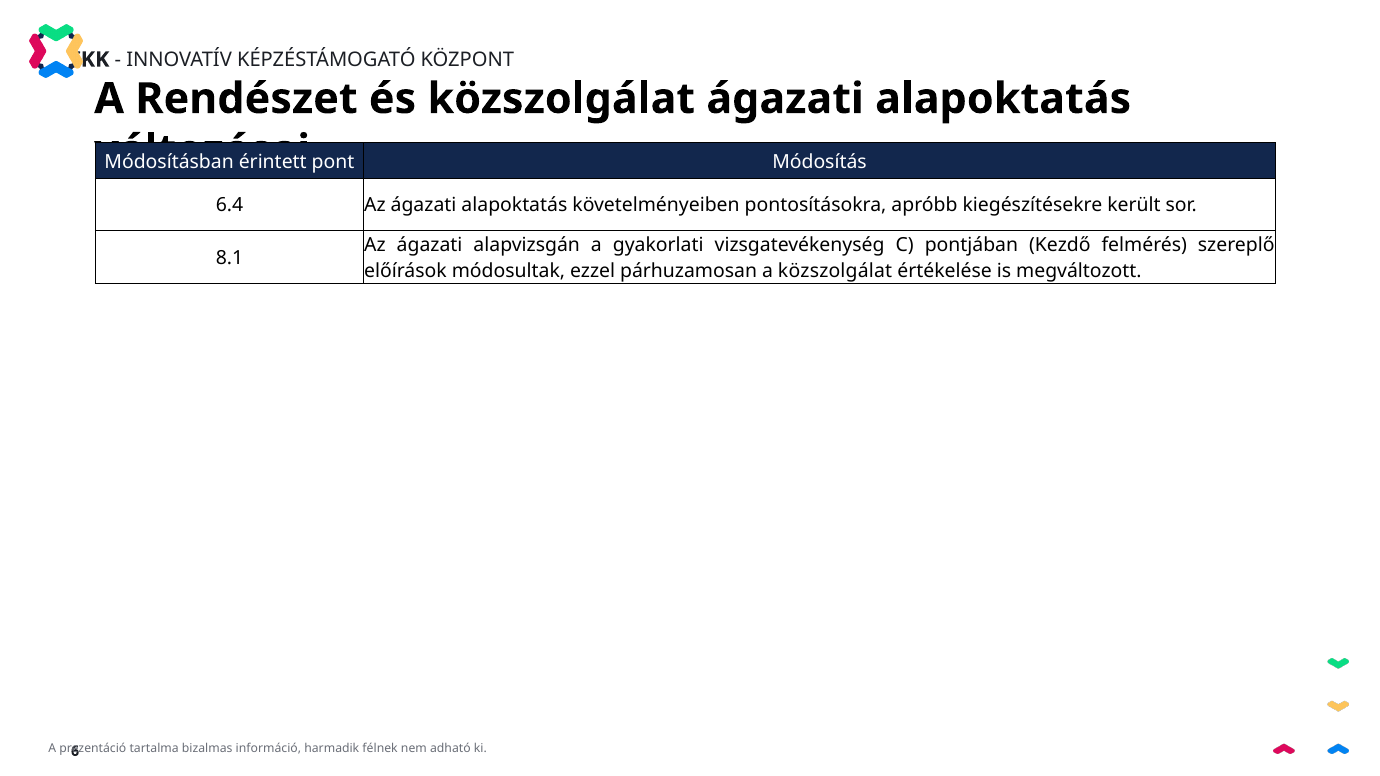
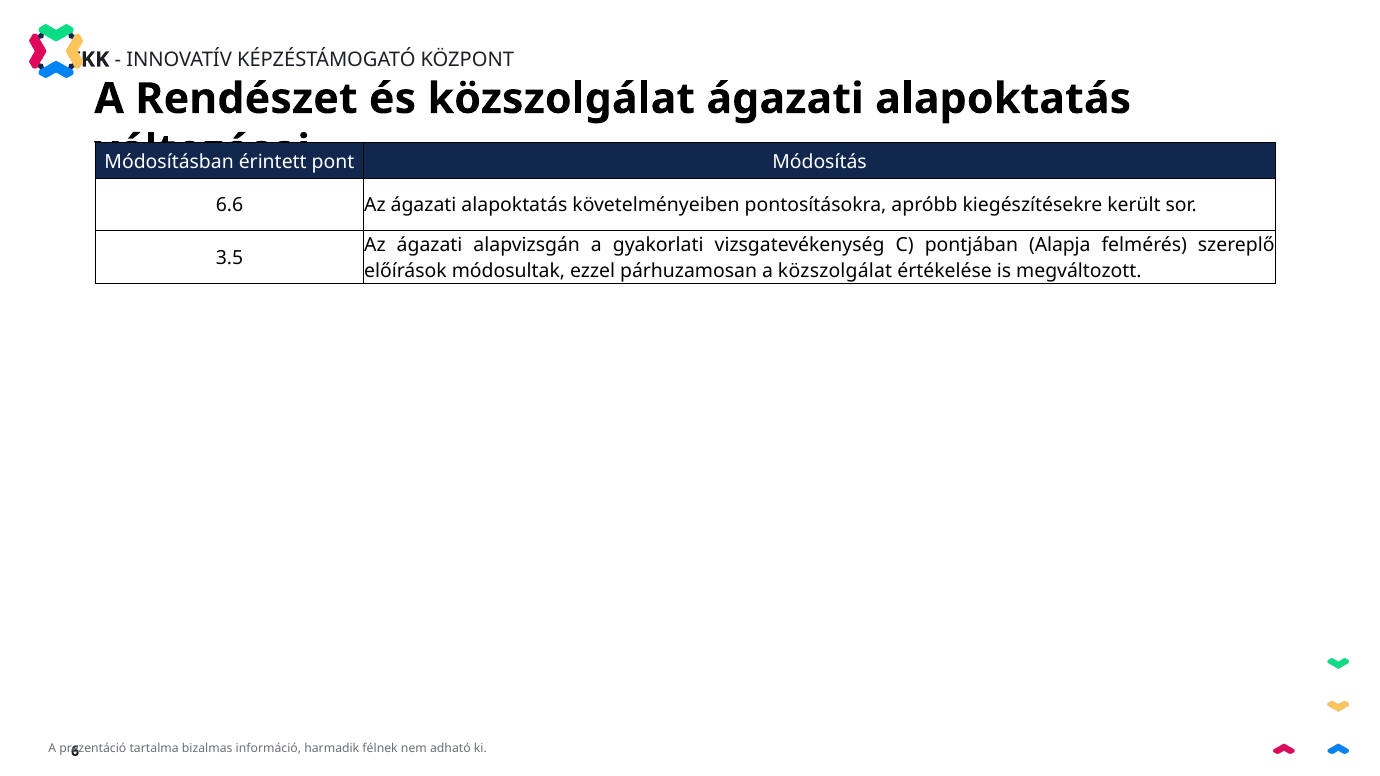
6.4: 6.4 -> 6.6 (229, 205)
Kezdő: Kezdő -> Alapja (1060, 245)
8.1: 8.1 -> 3.5 (229, 258)
